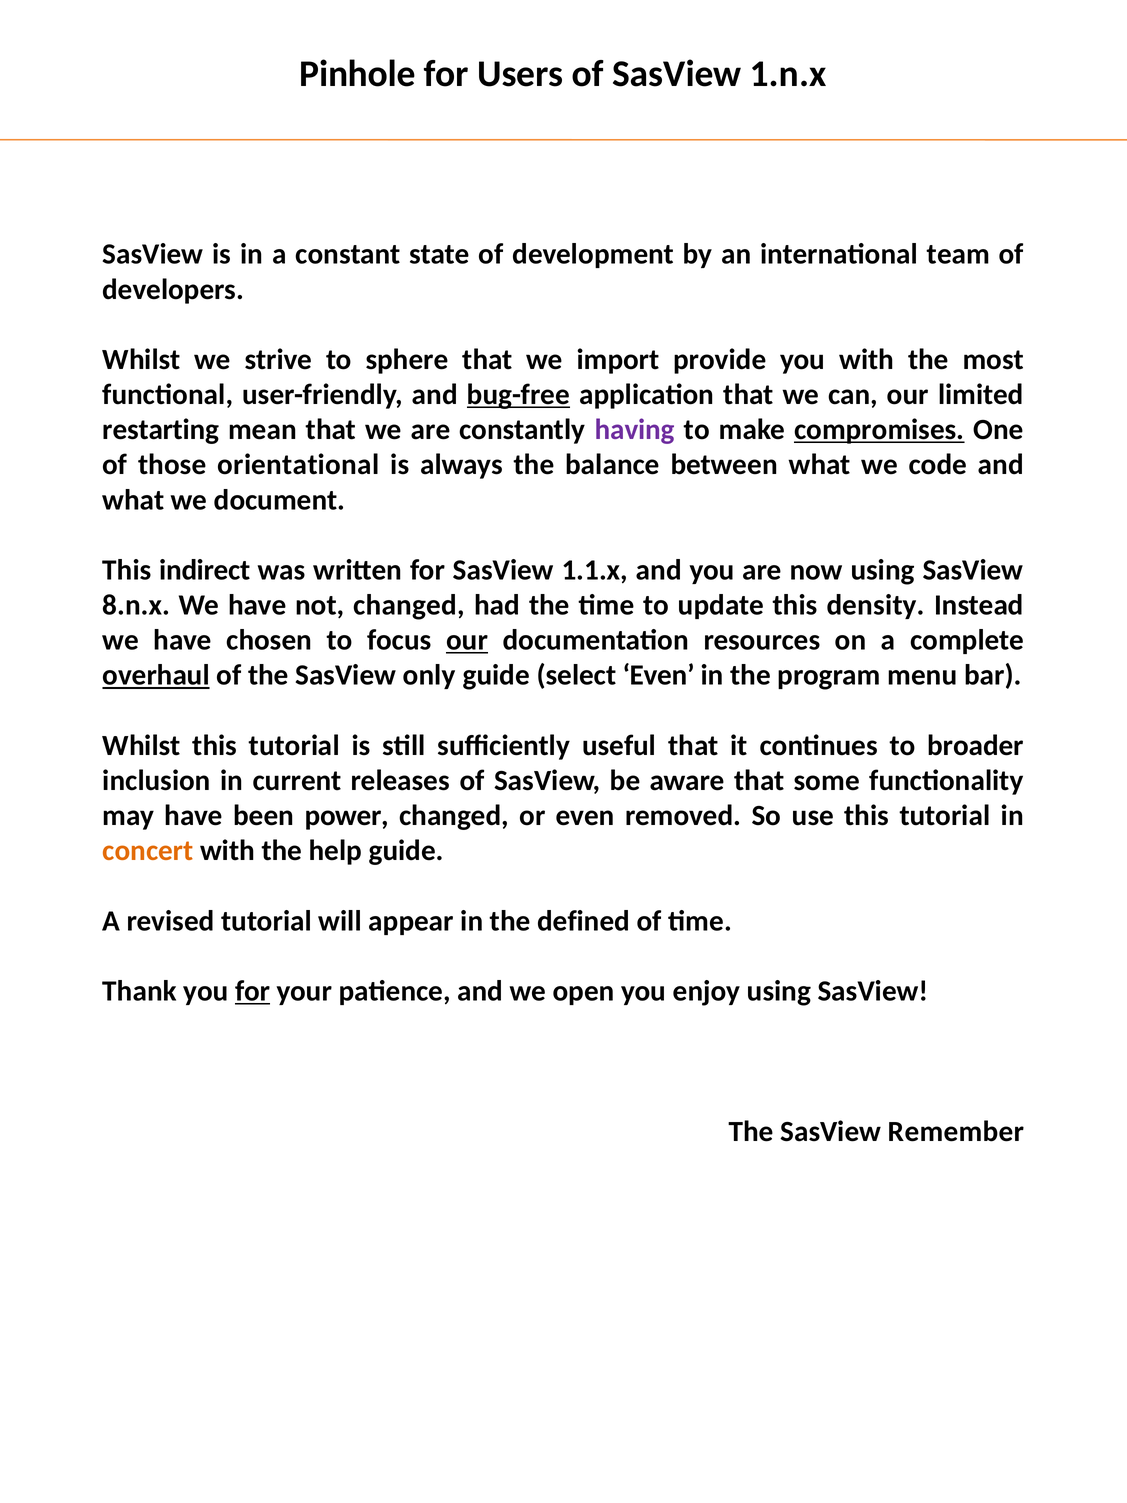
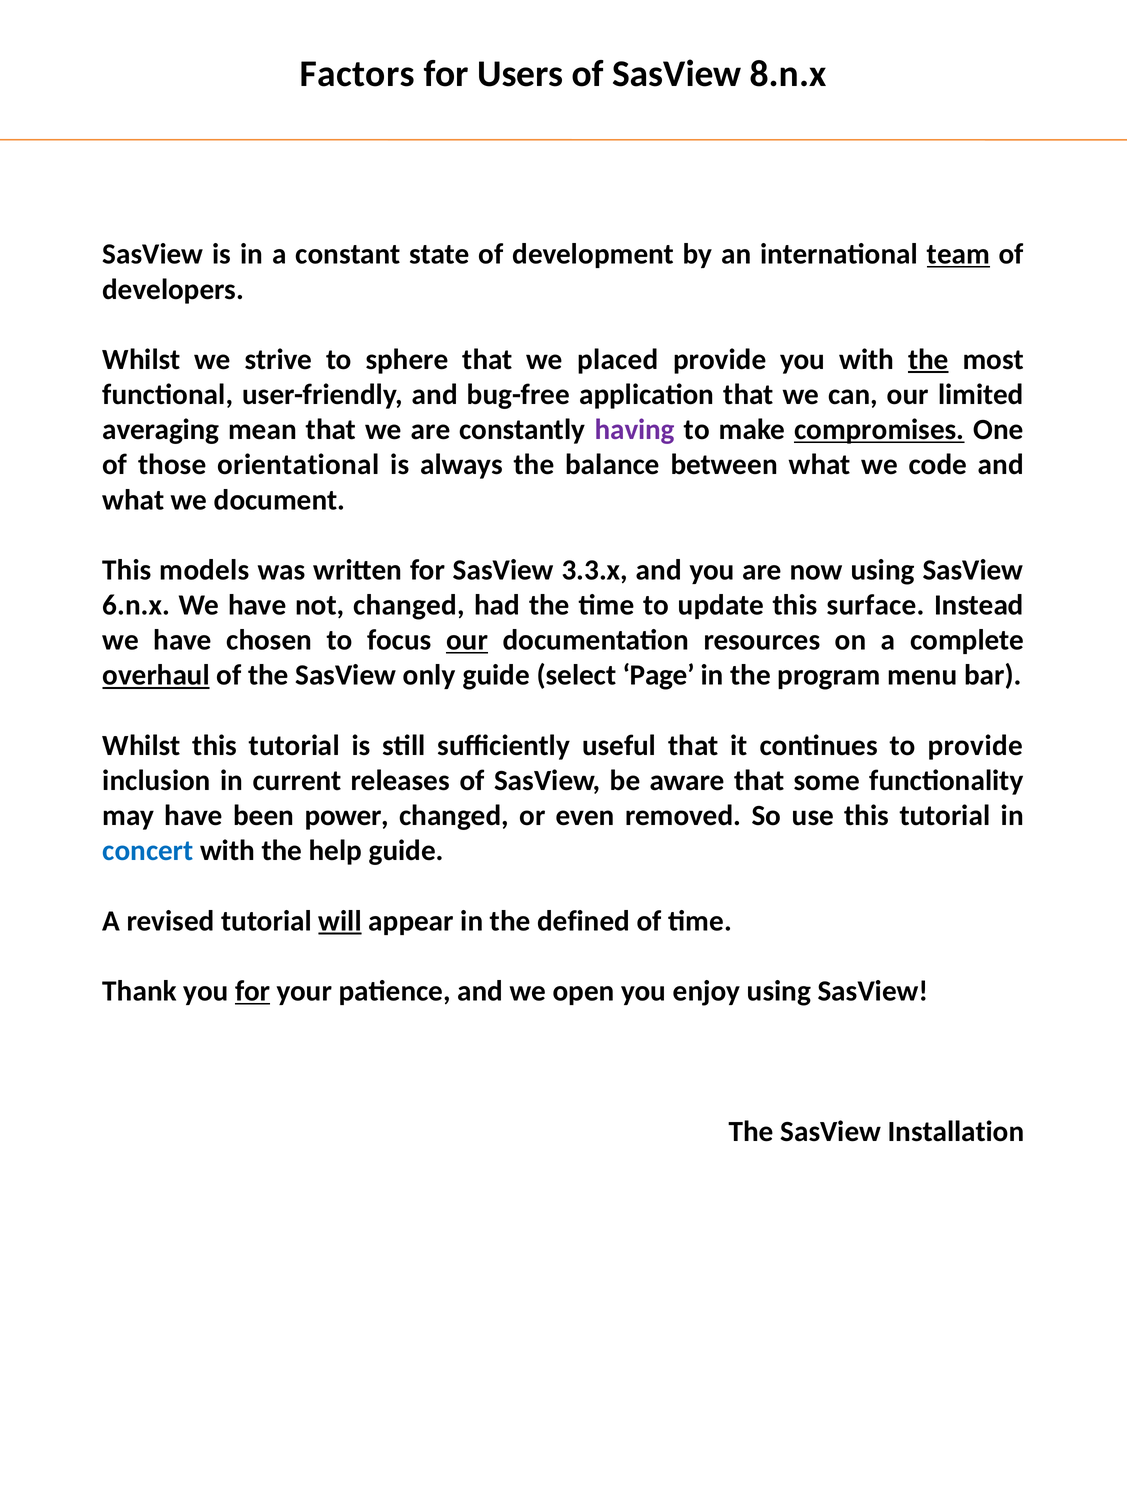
Pinhole: Pinhole -> Factors (357, 74)
1.n.x: 1.n.x -> 8.n.x (788, 74)
team underline: none -> present (958, 254)
import: import -> placed (618, 359)
the underline: none -> present (928, 359)
bug-free underline: present -> none (518, 395)
restarting: restarting -> averaging (161, 430)
indirect: indirect -> models (204, 570)
1.1.x: 1.1.x -> 3.3.x (595, 570)
8.n.x: 8.n.x -> 6.n.x (136, 605)
density: density -> surface (876, 605)
select Even: Even -> Page (659, 675)
to broader: broader -> provide (975, 745)
concert colour: orange -> blue (148, 851)
will underline: none -> present (340, 921)
Remember: Remember -> Installation (956, 1131)
